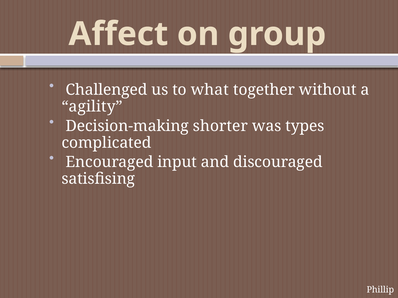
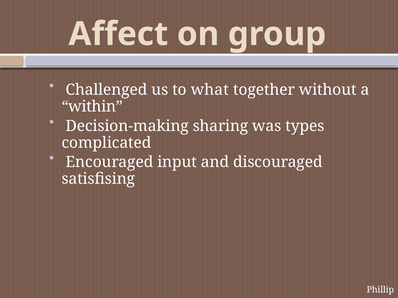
agility: agility -> within (92, 107)
shorter: shorter -> sharing (221, 126)
